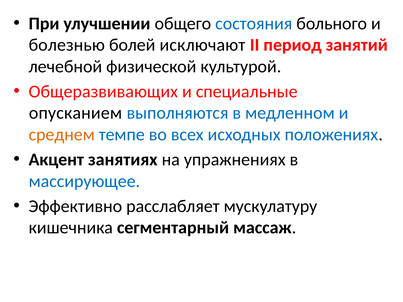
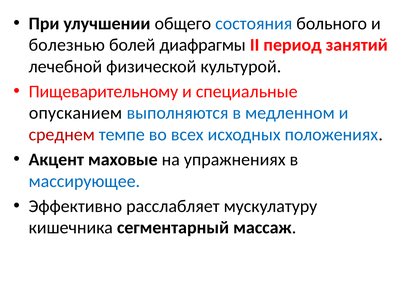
исключают: исключают -> диафрагмы (203, 45)
Общеразвивающих: Общеразвивающих -> Пищеварительному (103, 92)
среднем colour: orange -> red (62, 135)
занятиях: занятиях -> маховые (123, 160)
